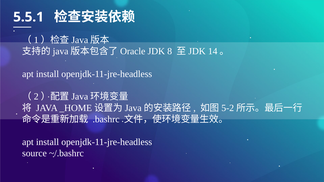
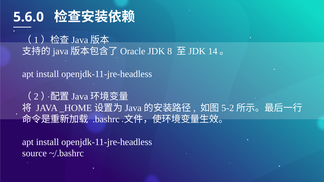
5.5.1: 5.5.1 -> 5.6.0 (29, 17)
